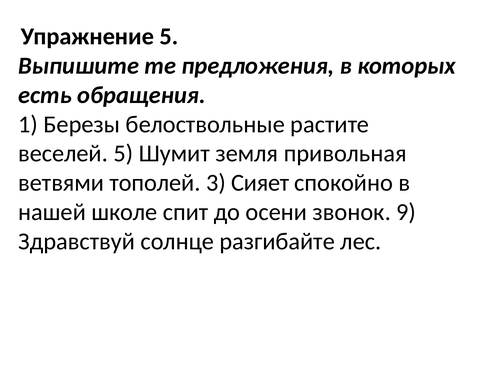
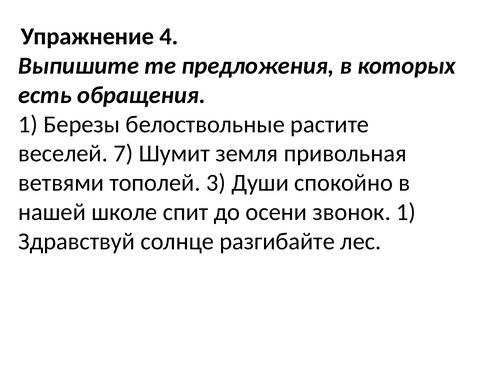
Упражнение 5: 5 -> 4 (169, 36)
веселей 5: 5 -> 7 (123, 154)
Сияет: Сияет -> Души (260, 183)
звонок 9: 9 -> 1 (406, 212)
